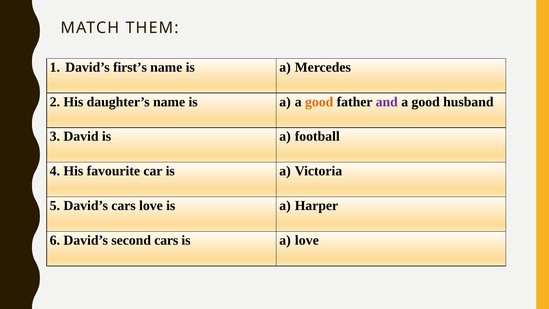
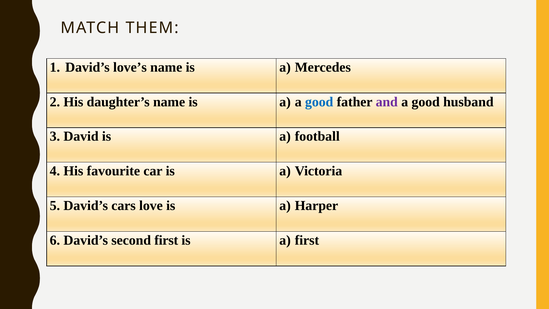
first’s: first’s -> love’s (130, 67)
good colour: orange -> blue (319, 102)
second cars: cars -> first (166, 240)
a love: love -> first (307, 240)
